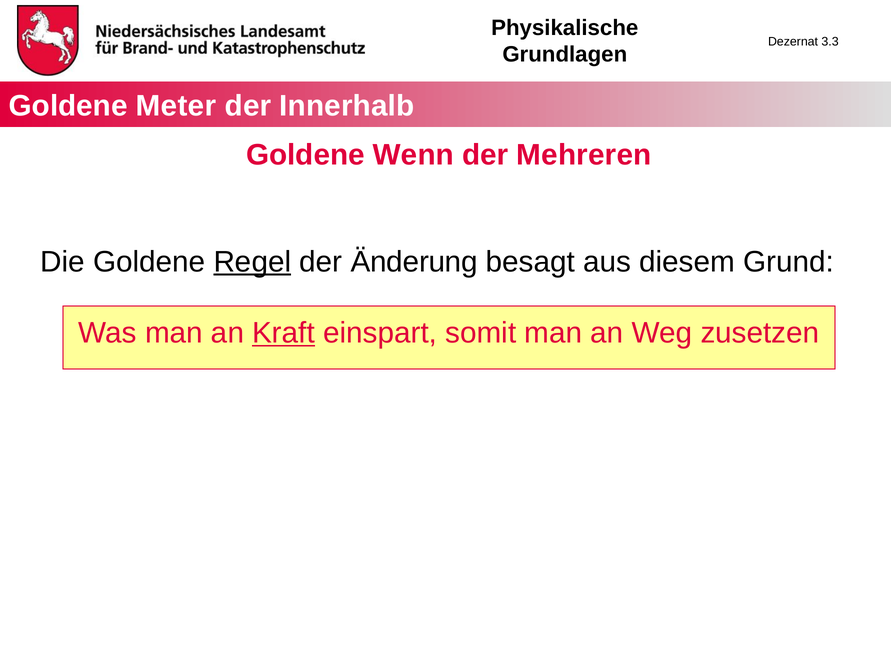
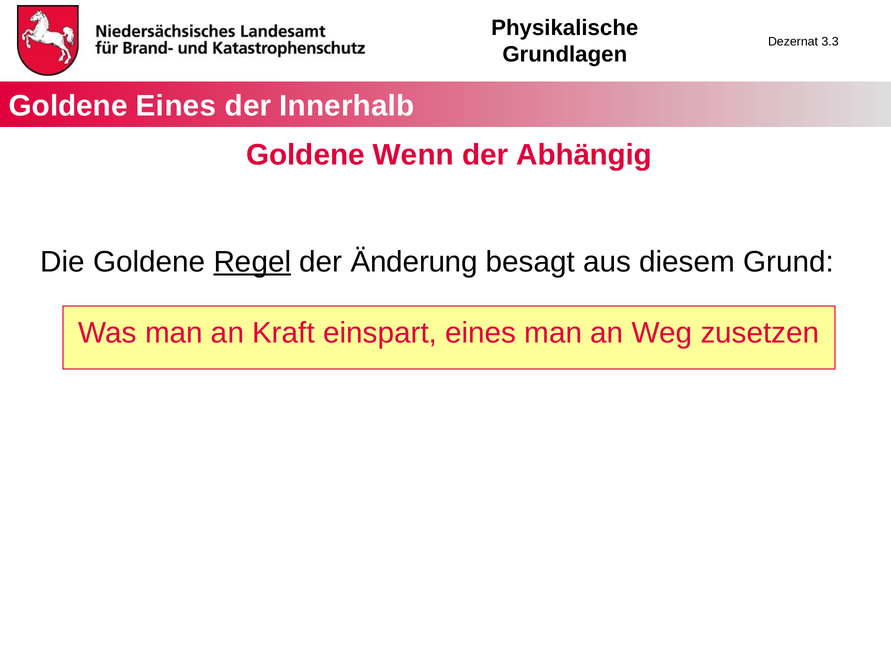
Goldene Meter: Meter -> Eines (176, 106)
Mehreren: Mehreren -> Abhängig (584, 155)
Kraft underline: present -> none (284, 333)
einspart somit: somit -> eines (481, 333)
